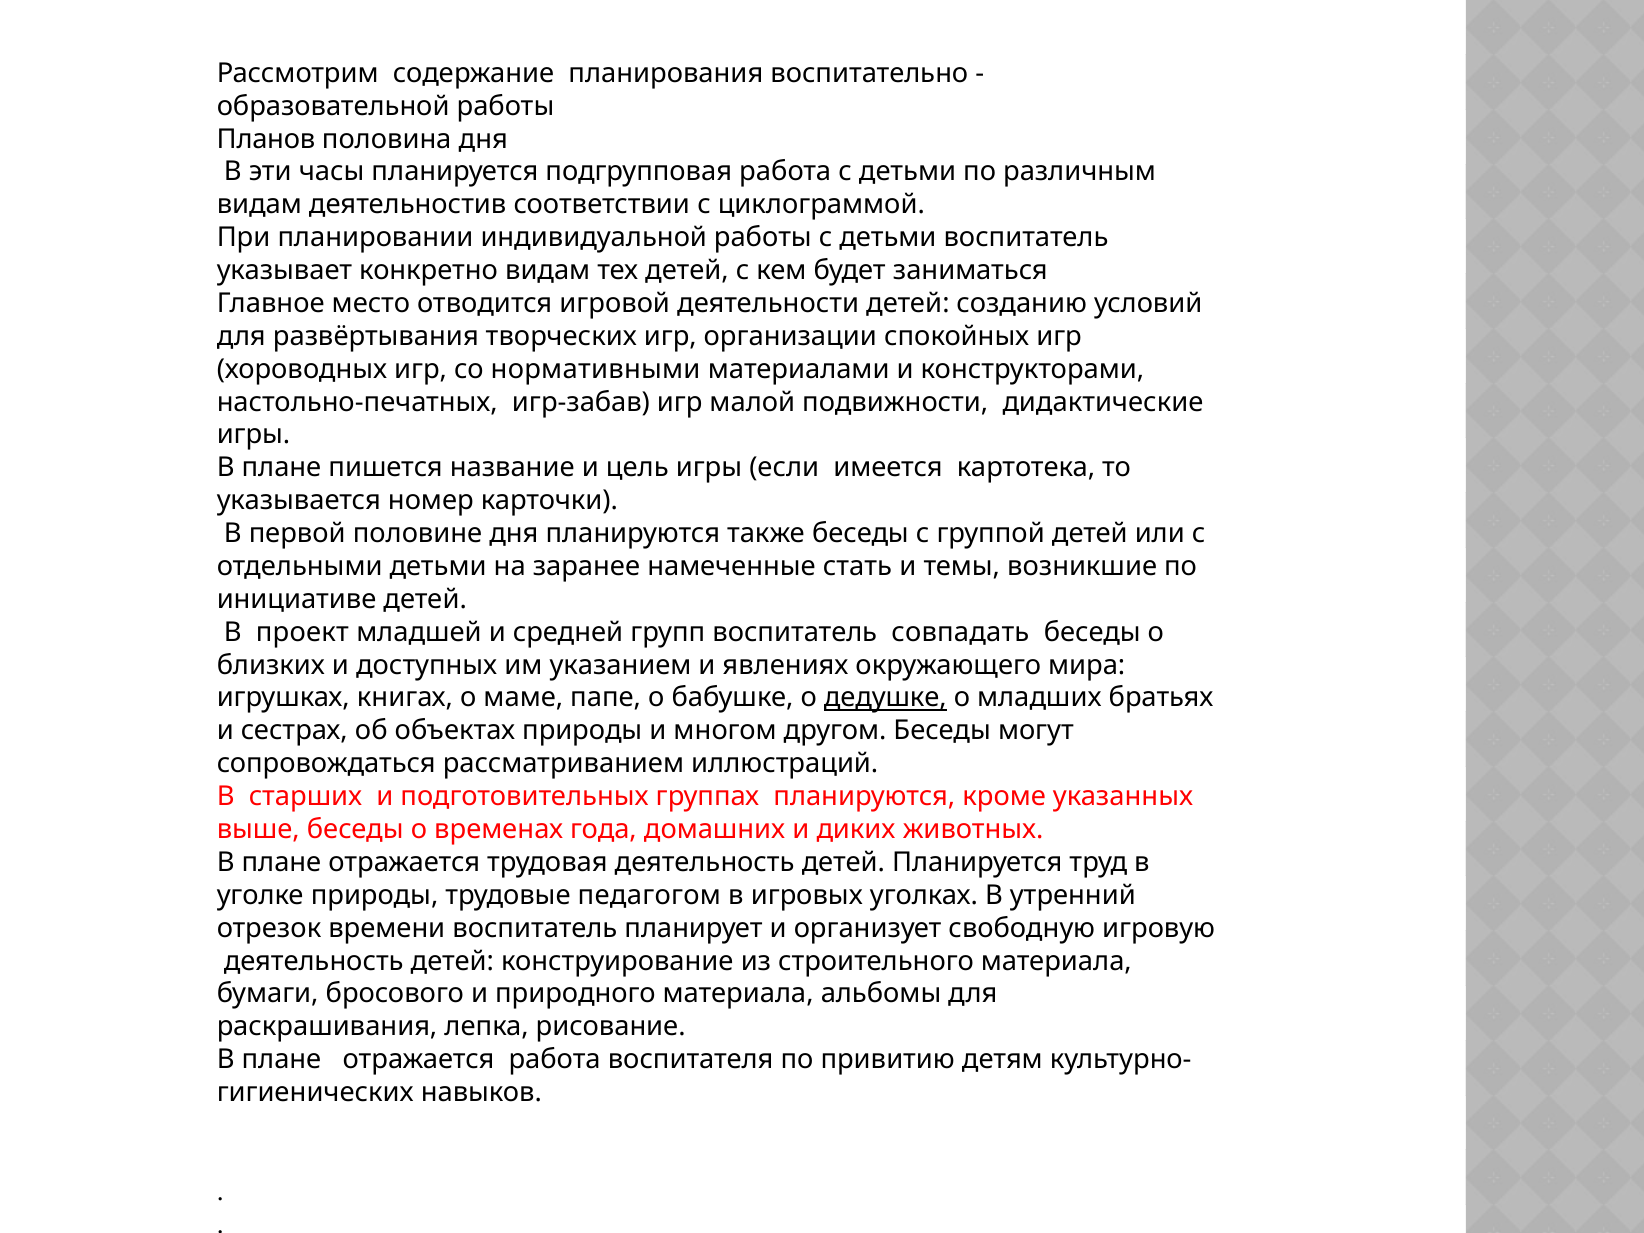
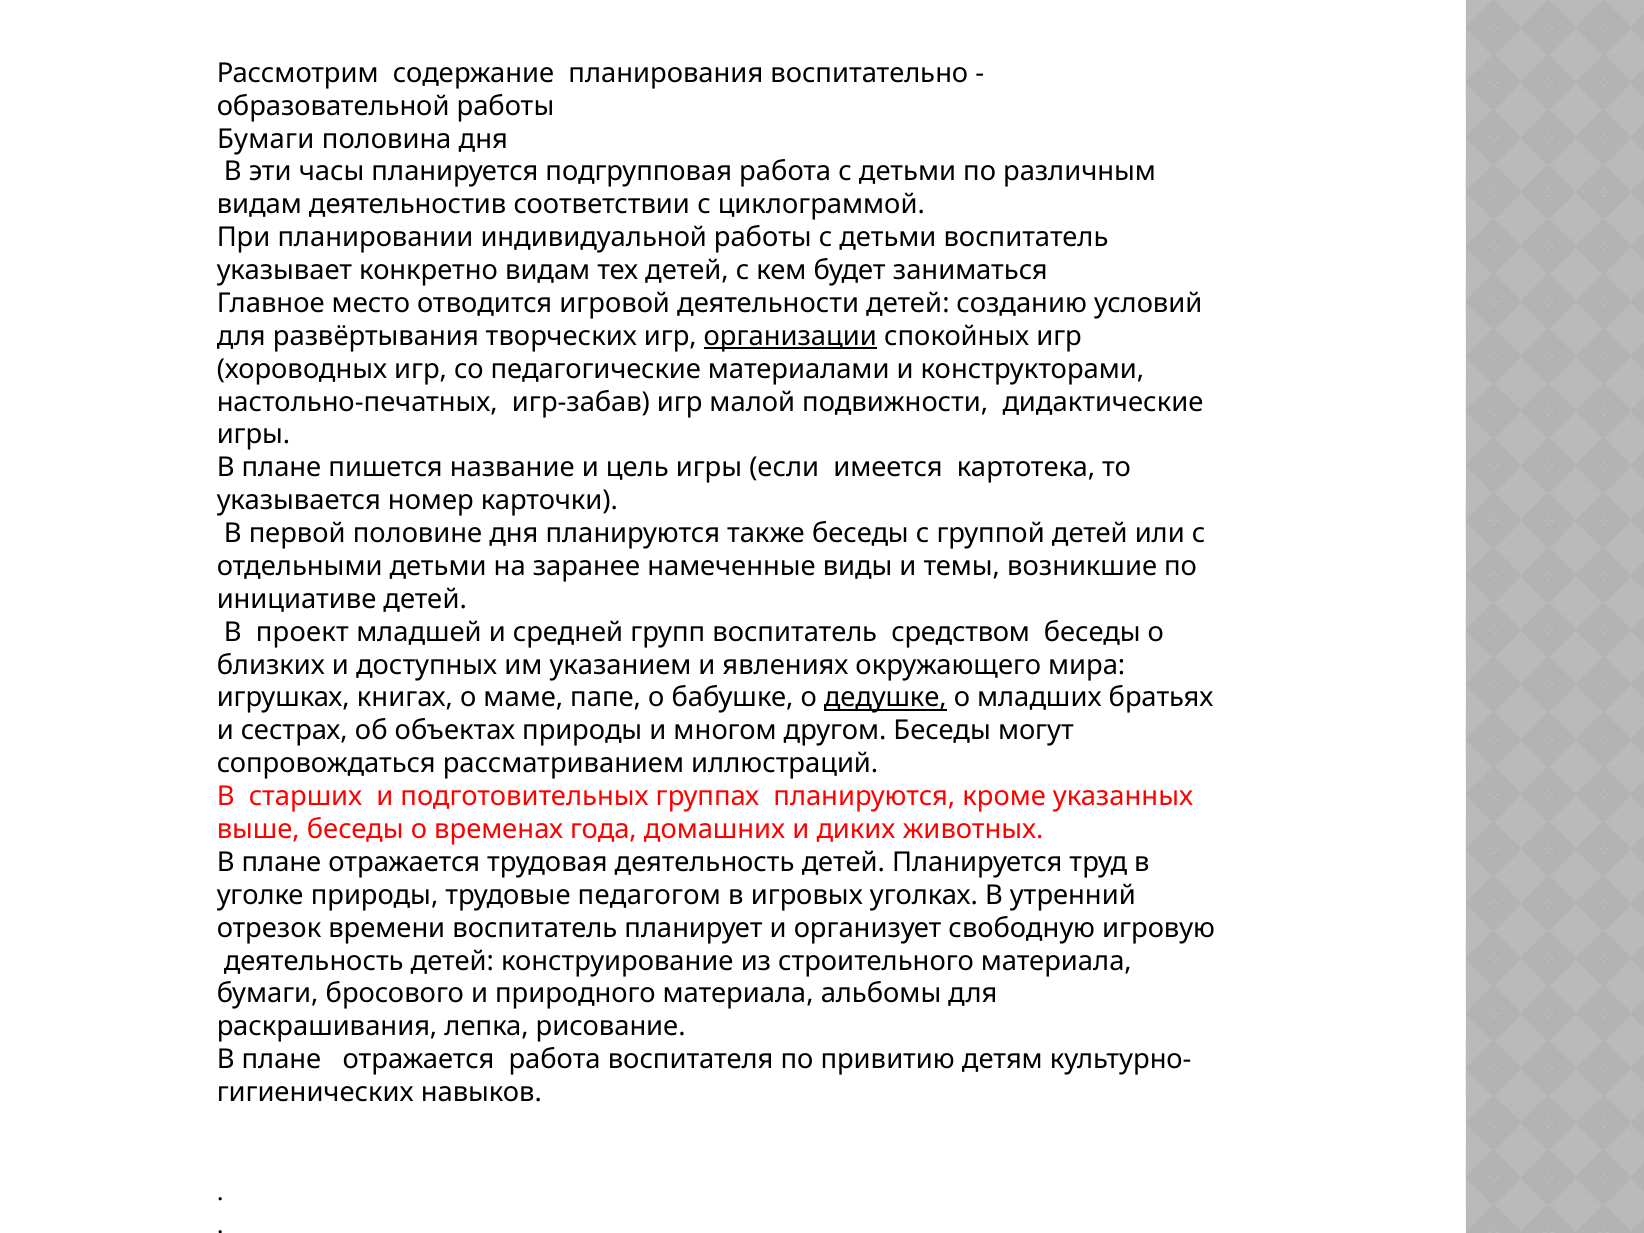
Планов: Планов -> Бумаги (266, 139)
организации underline: none -> present (790, 336)
нормативными: нормативными -> педагогические (596, 369)
стать: стать -> виды (858, 566)
совпадать: совпадать -> средством (961, 632)
